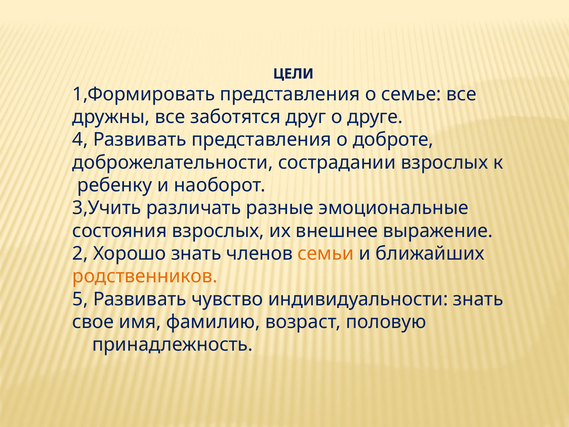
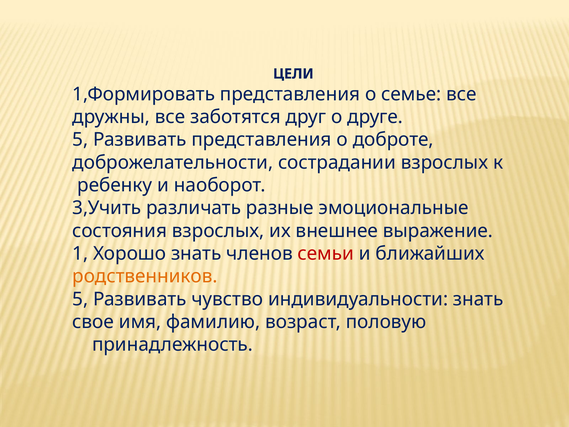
4: 4 -> 5 (80, 140)
2: 2 -> 1 (80, 253)
семьи colour: orange -> red (326, 253)
